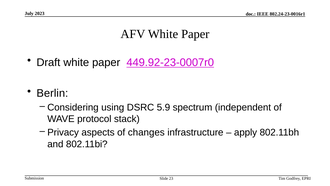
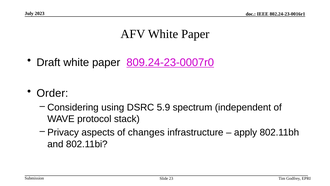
449.92-23-0007r0: 449.92-23-0007r0 -> 809.24-23-0007r0 (170, 62)
Berlin: Berlin -> Order (52, 93)
